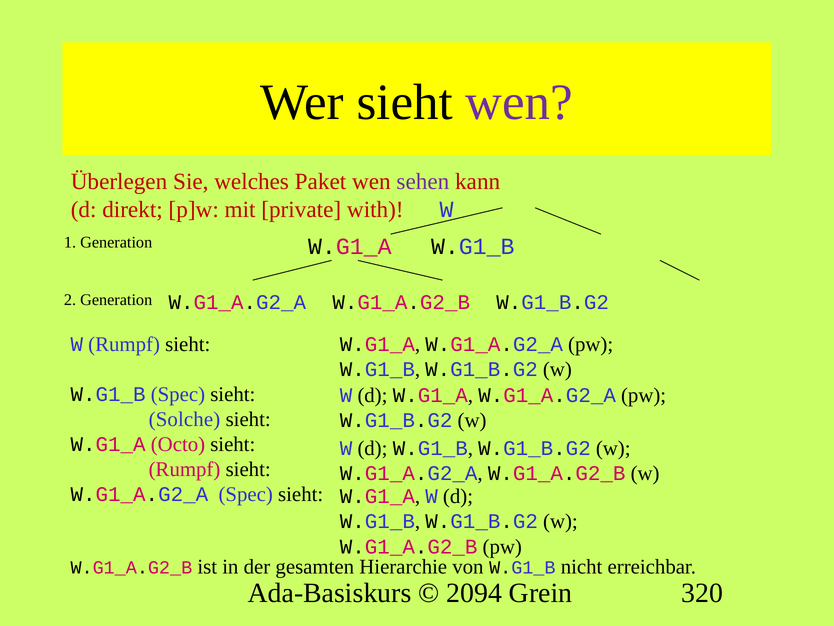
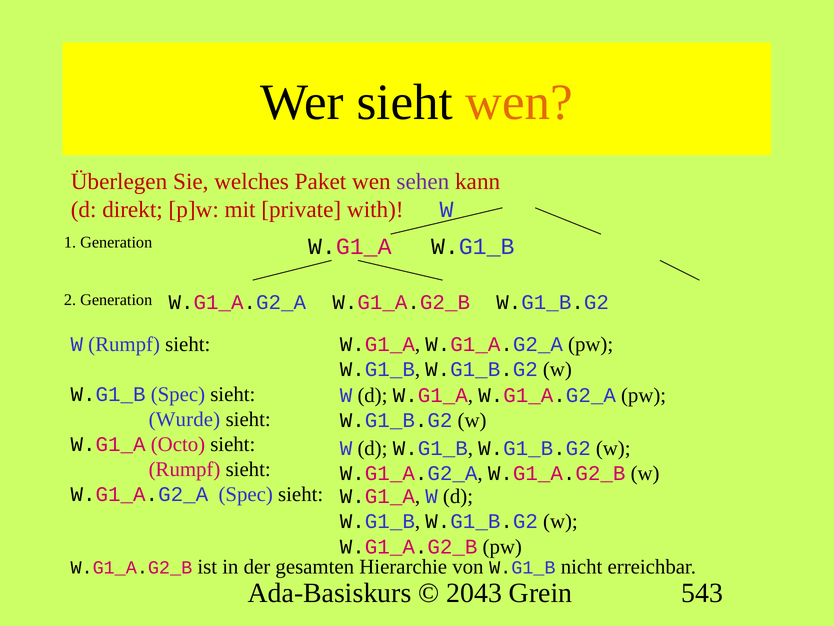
wen colour: purple -> orange (519, 102)
Solche: Solche -> Wurde (184, 419)
2094: 2094 -> 2043 (474, 593)
320: 320 -> 543 (702, 593)
